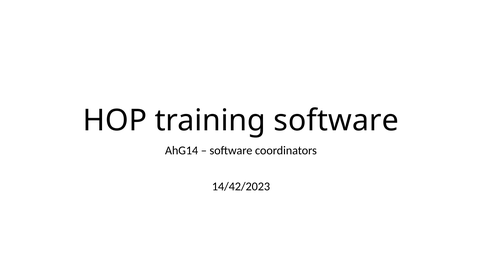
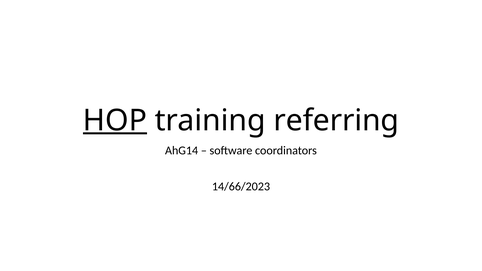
HOP underline: none -> present (115, 120)
training software: software -> referring (336, 120)
14/42/2023: 14/42/2023 -> 14/66/2023 (241, 187)
